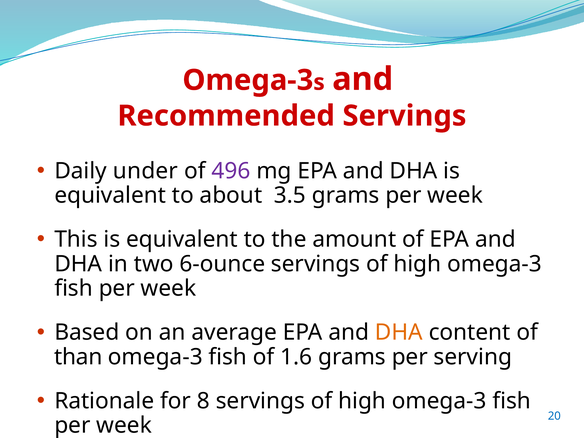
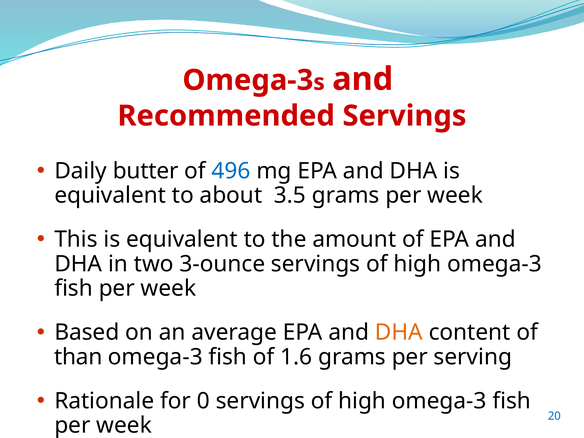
under: under -> butter (146, 171)
496 colour: purple -> blue (231, 171)
6-ounce: 6-ounce -> 3-ounce (222, 264)
8: 8 -> 0 (203, 401)
